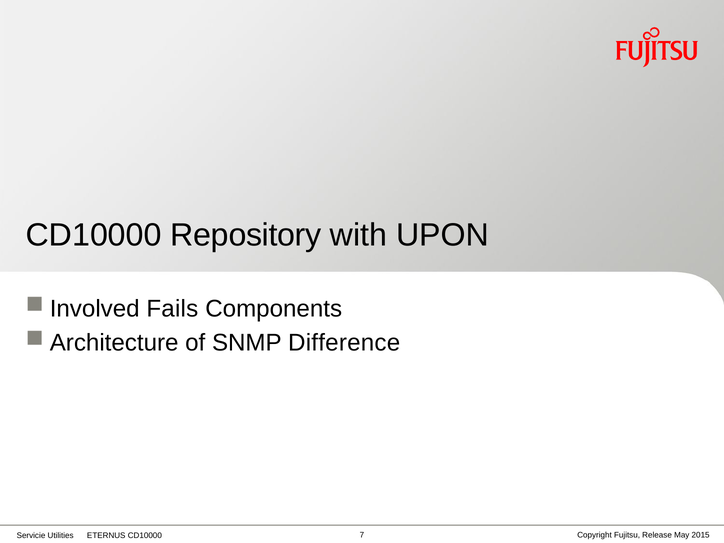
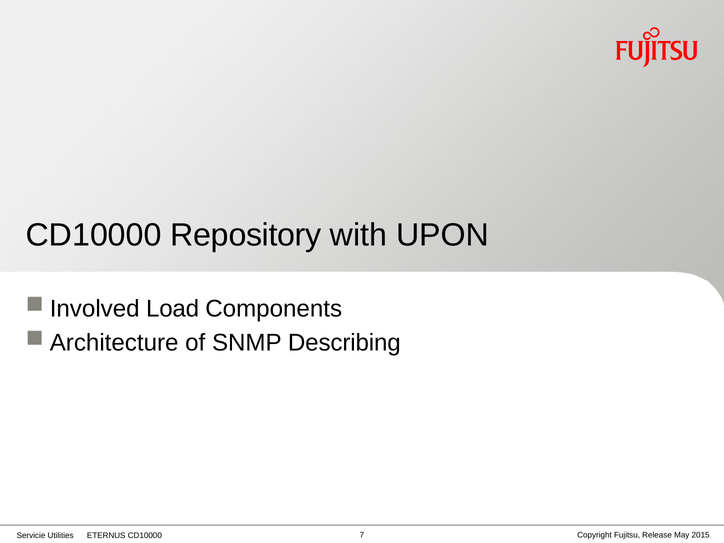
Fails: Fails -> Load (173, 309)
Difference: Difference -> Describing (344, 343)
